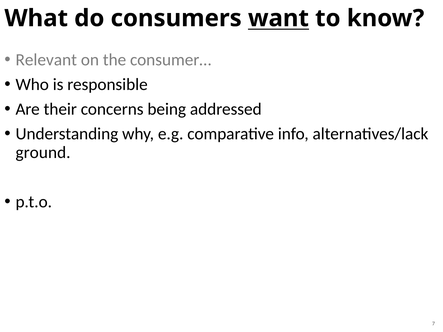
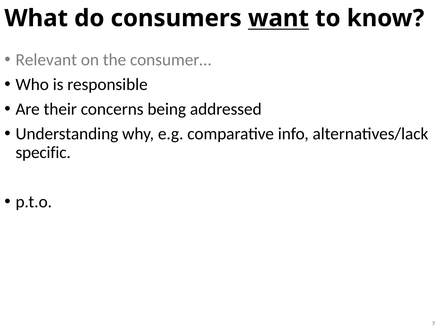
ground: ground -> specific (43, 153)
